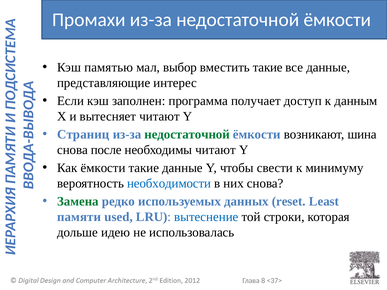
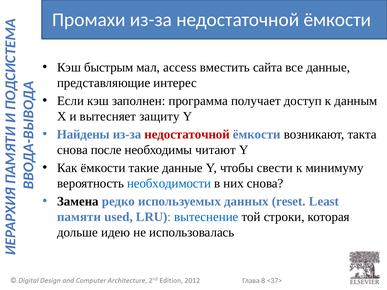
памятью: памятью -> быстрым (109, 67)
выбор: выбор -> access (180, 67)
вместить такие: такие -> сайта (268, 67)
вытесняет читают: читают -> защиту (159, 116)
Страниц: Страниц -> Найдены (83, 134)
недостаточной colour: green -> red (187, 134)
шина: шина -> такта (362, 134)
Замена colour: green -> black (78, 201)
